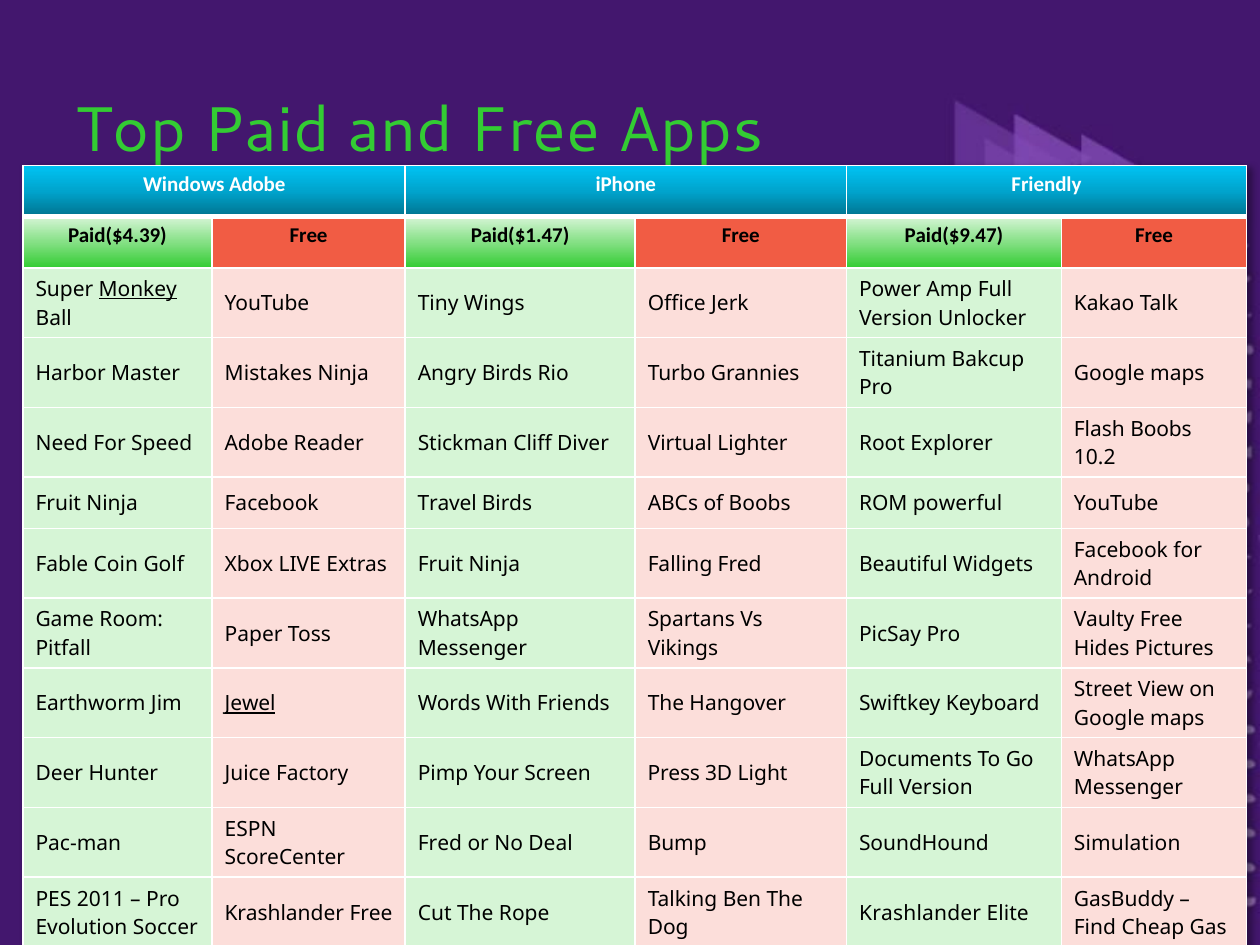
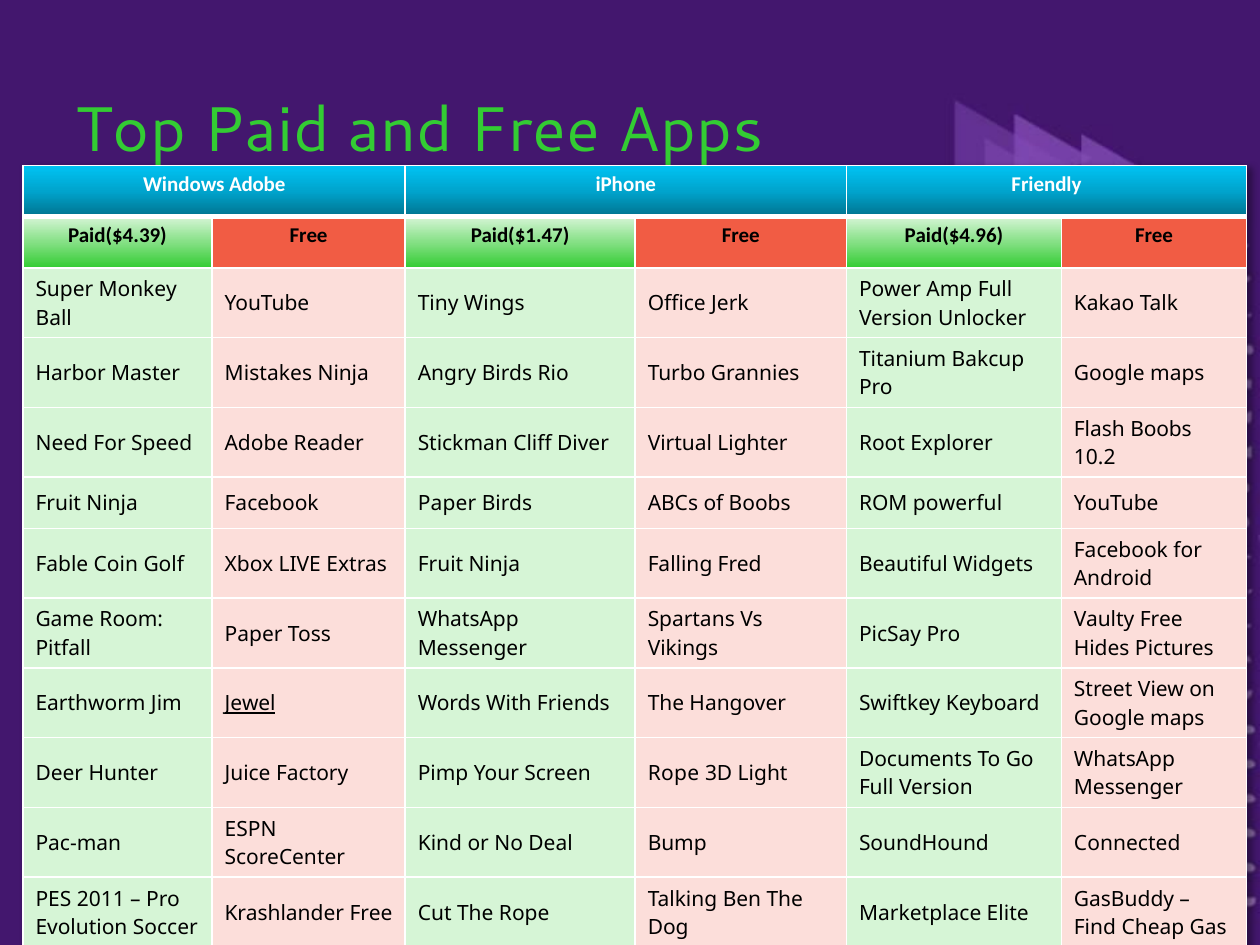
Paid($9.47: Paid($9.47 -> Paid($4.96 (954, 236)
Monkey underline: present -> none (138, 290)
Facebook Travel: Travel -> Paper (447, 504)
Screen Press: Press -> Rope (674, 774)
Fred: Fred -> Kind (440, 844)
Simulation: Simulation -> Connected (1127, 844)
Krashlander: Krashlander -> Marketplace (920, 913)
